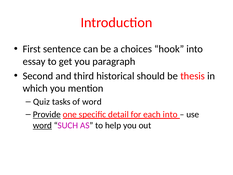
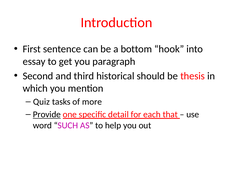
choices: choices -> bottom (136, 49)
of word: word -> more (92, 102)
each into: into -> that (170, 114)
word underline: present -> none (42, 125)
